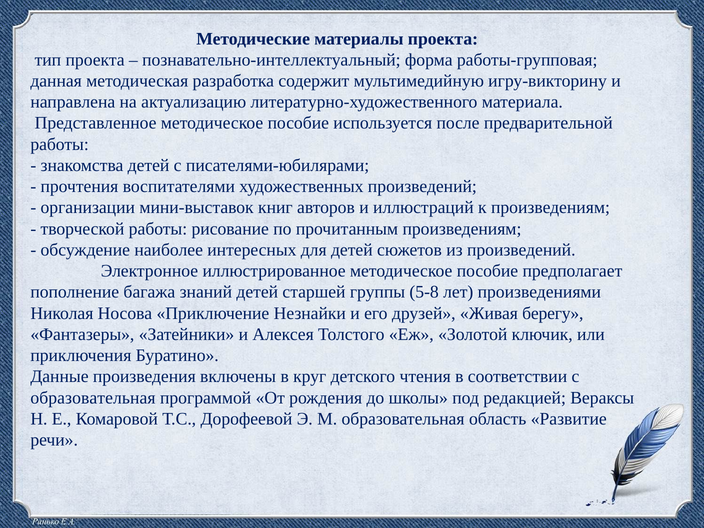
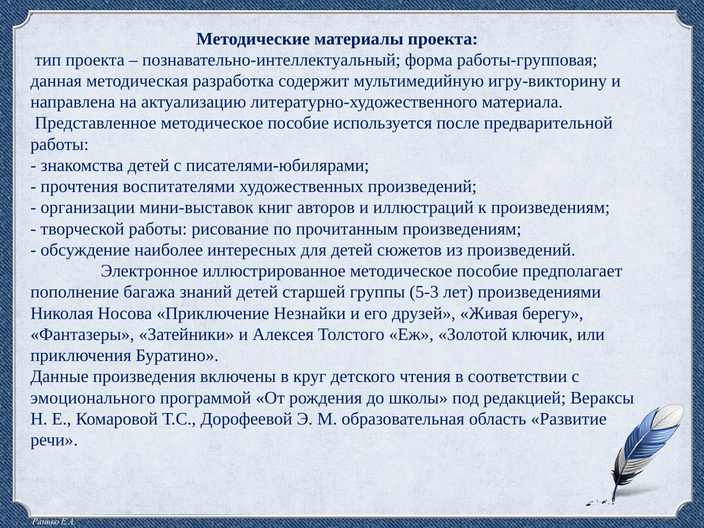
5-8: 5-8 -> 5-3 (424, 292)
образовательная: образовательная -> эмоционального (93, 398)
